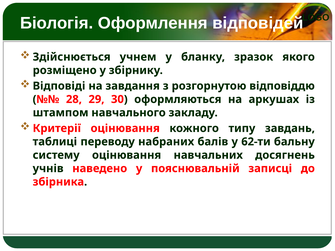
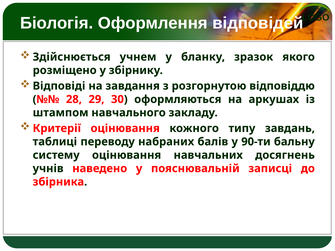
62-ти: 62-ти -> 90-ти (256, 142)
